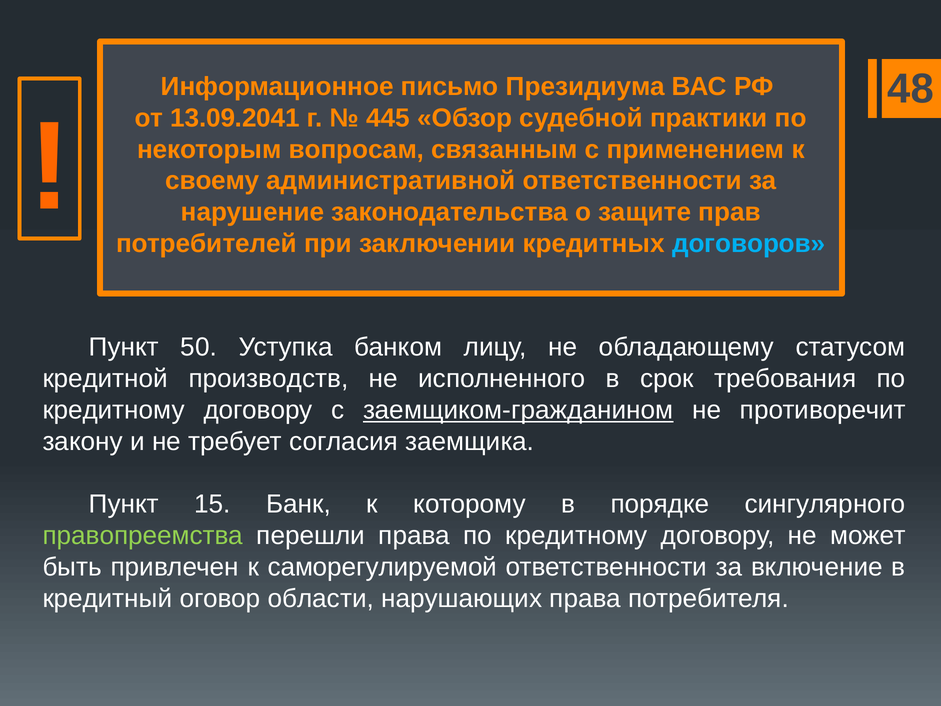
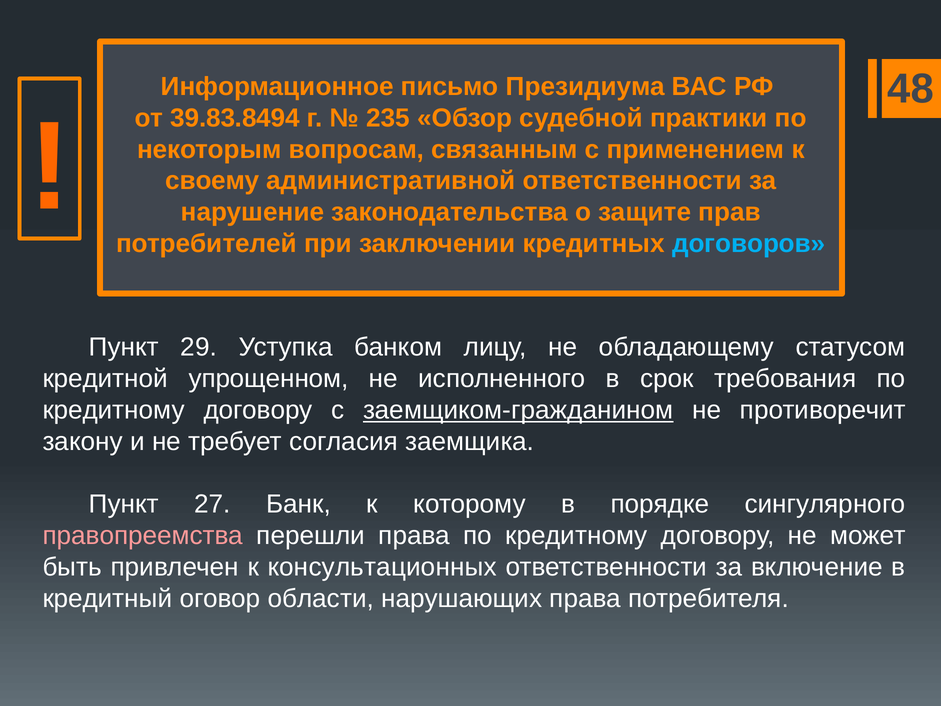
13.09.2041: 13.09.2041 -> 39.83.8494 (235, 118)
445: 445 -> 235 (388, 118)
50: 50 -> 29 (199, 347)
производств: производств -> упрощенном (268, 379)
15: 15 -> 27 (212, 504)
правопреемства colour: light green -> pink (143, 535)
саморегулируемой: саморегулируемой -> консультационных (382, 567)
